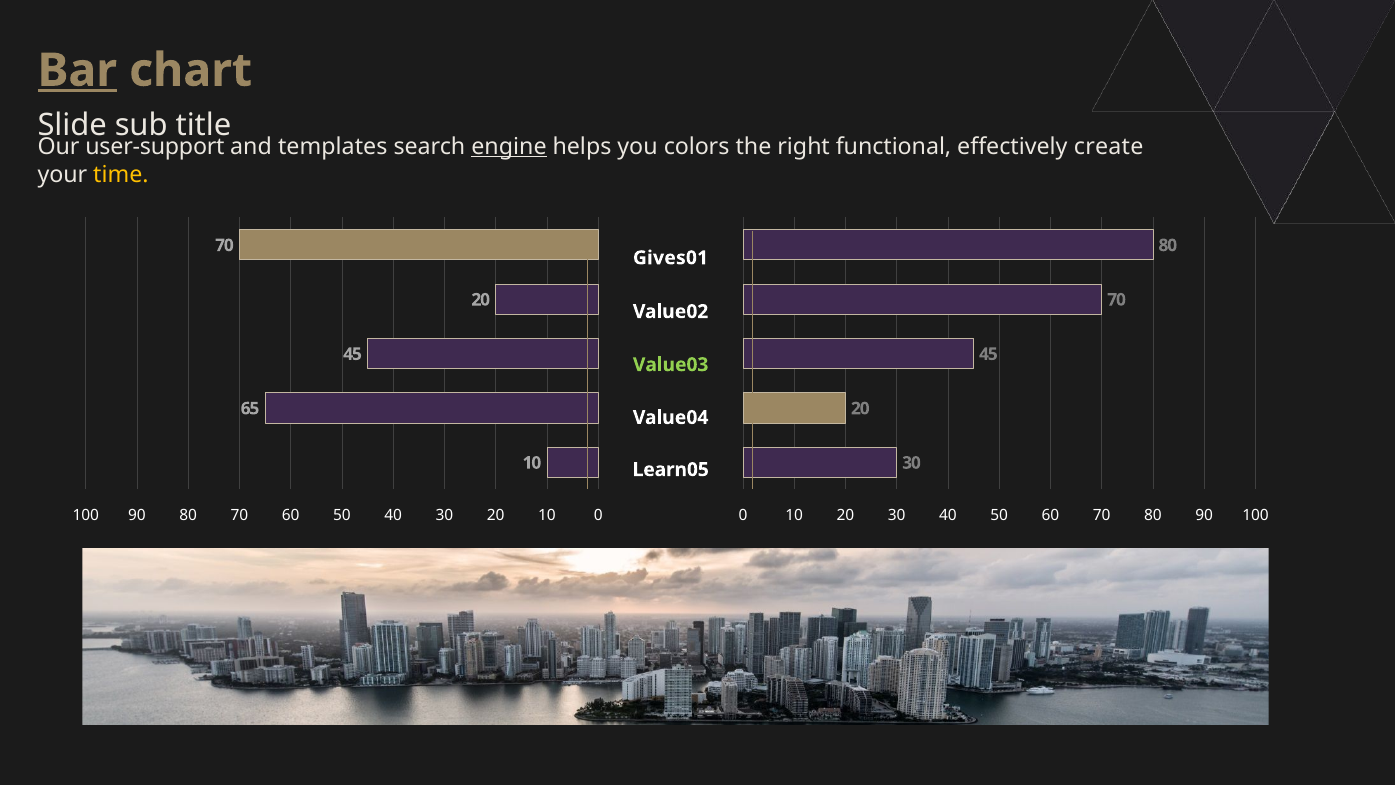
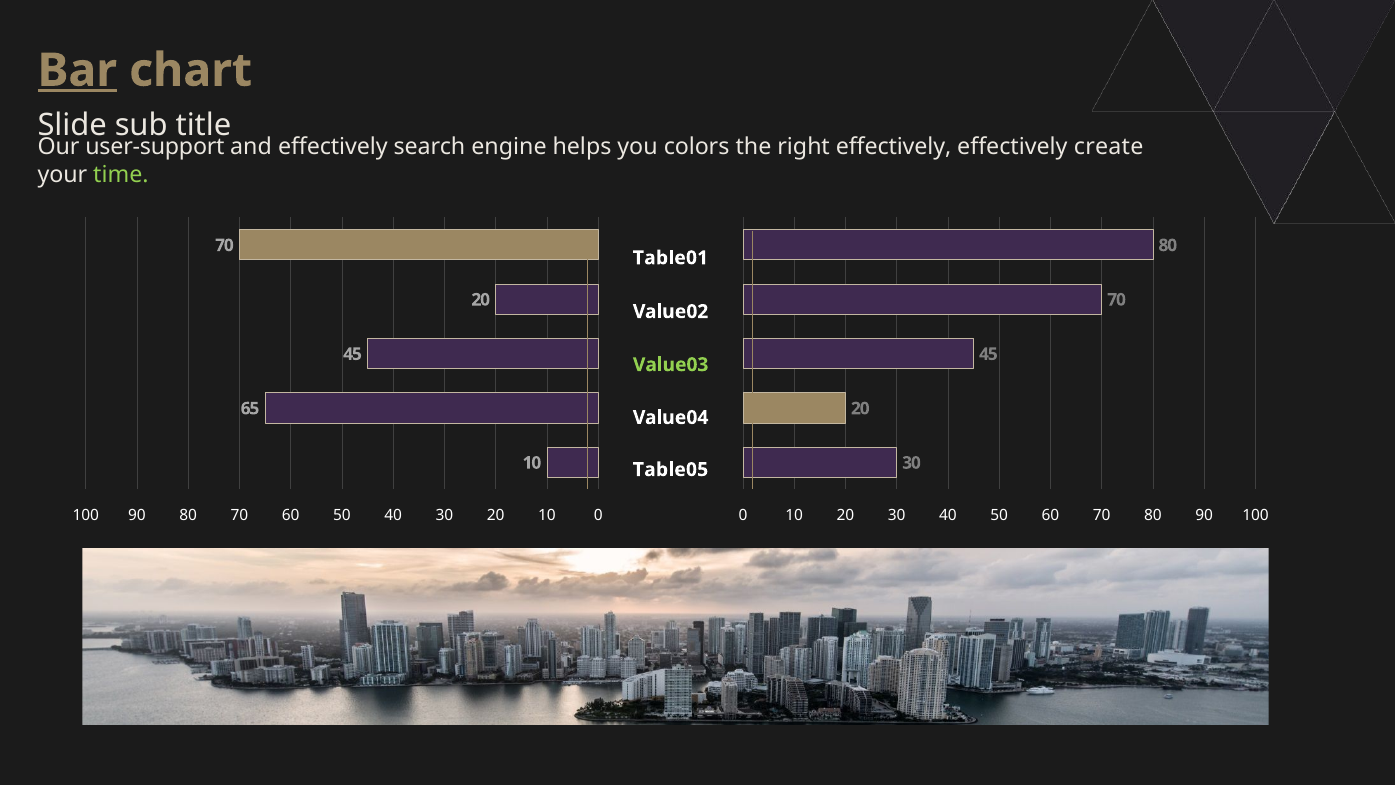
and templates: templates -> effectively (333, 147)
engine underline: present -> none (509, 147)
right functional: functional -> effectively (894, 147)
time colour: yellow -> light green (121, 175)
Gives01: Gives01 -> Table01 (671, 258)
Learn05: Learn05 -> Table05 (671, 469)
